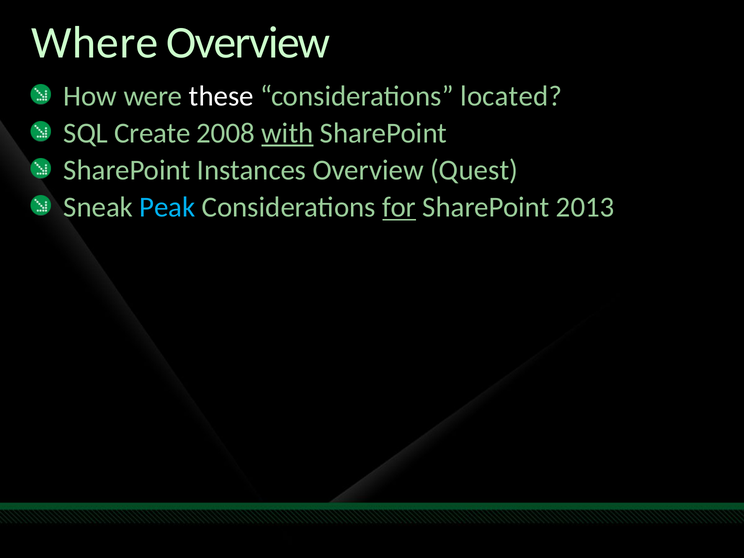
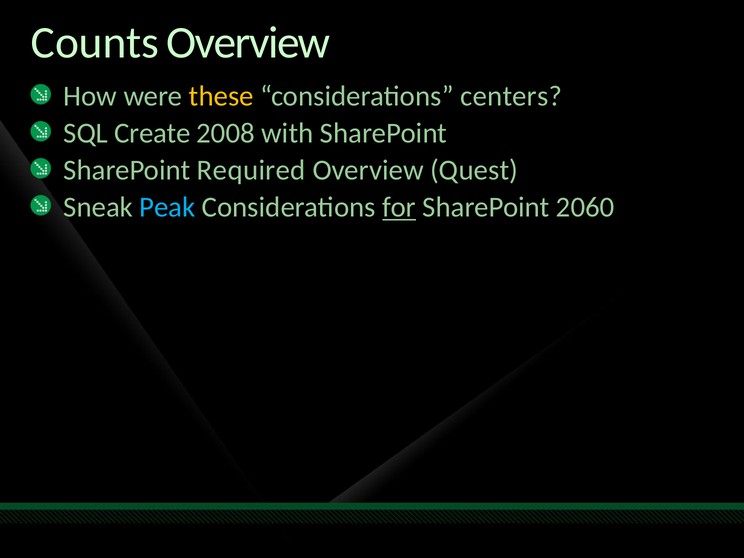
Where: Where -> Counts (95, 43)
these colour: white -> yellow (221, 96)
located: located -> centers (511, 96)
with underline: present -> none (287, 133)
Instances: Instances -> Required (251, 170)
2013: 2013 -> 2060 (585, 207)
